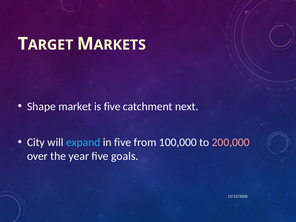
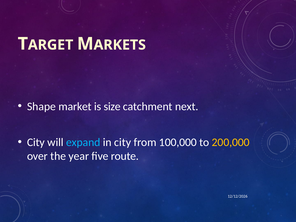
is five: five -> size (112, 106)
in five: five -> city (123, 142)
200,000 colour: pink -> yellow (231, 142)
goals: goals -> route (125, 156)
